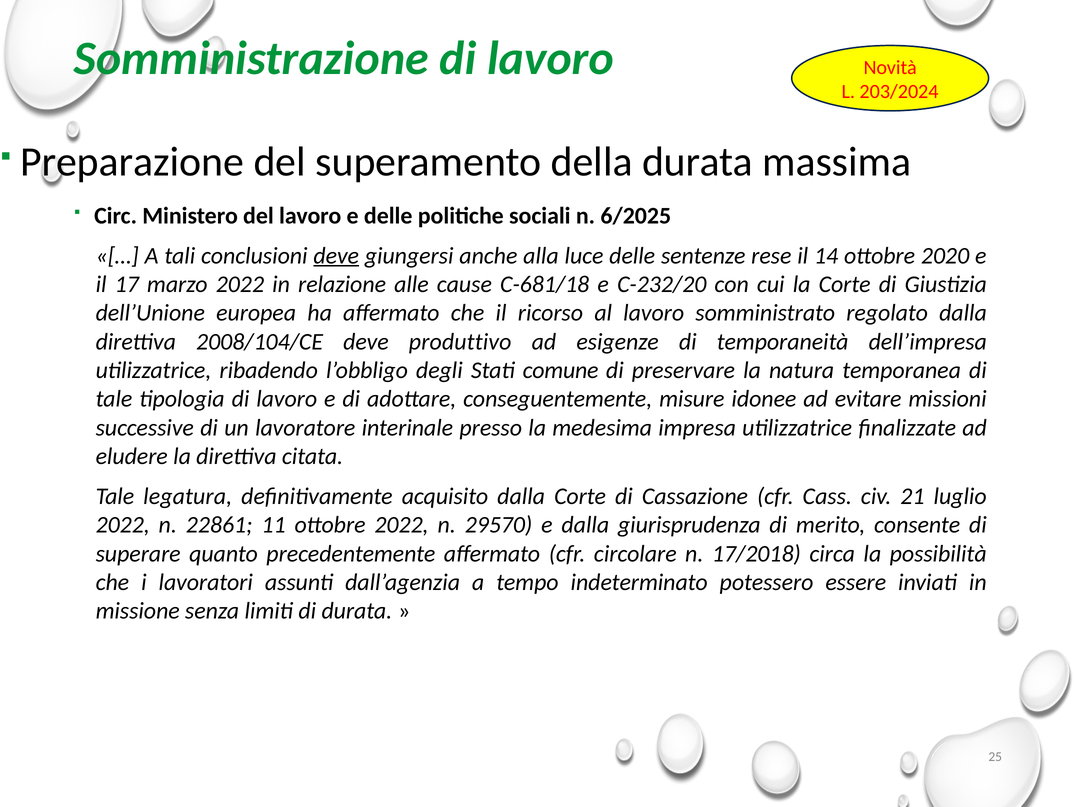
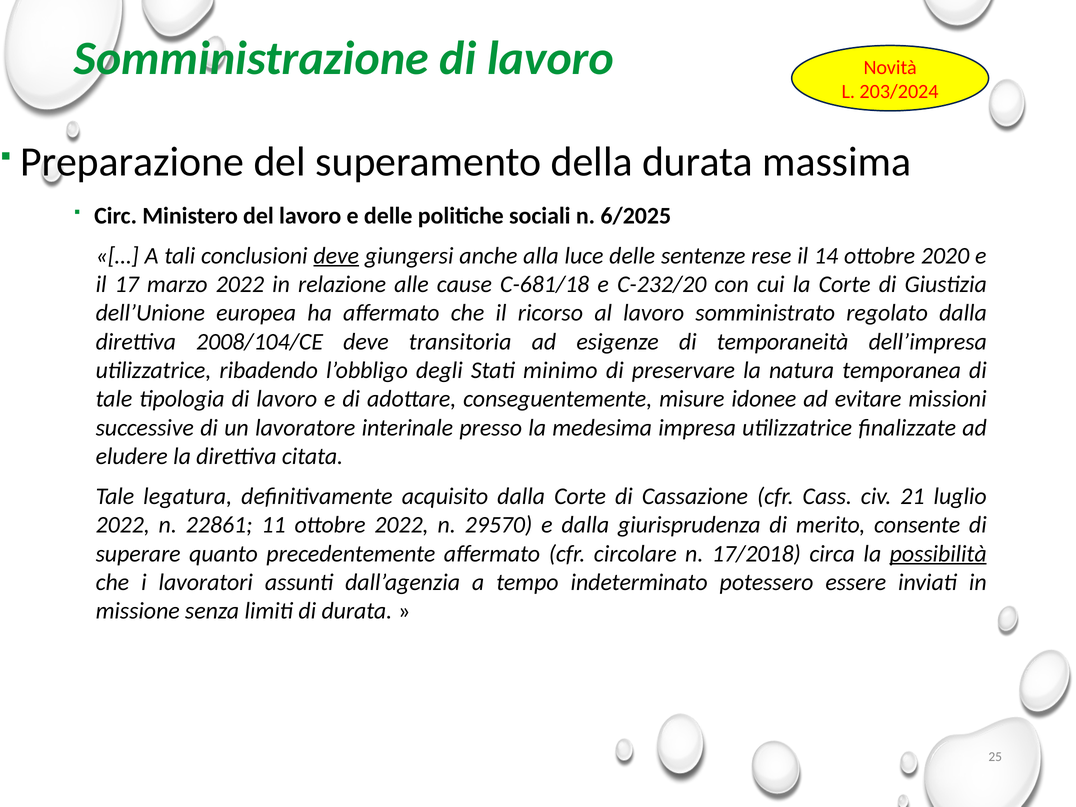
produttivo: produttivo -> transitoria (460, 342)
comune: comune -> minimo (560, 370)
possibilità underline: none -> present (938, 554)
